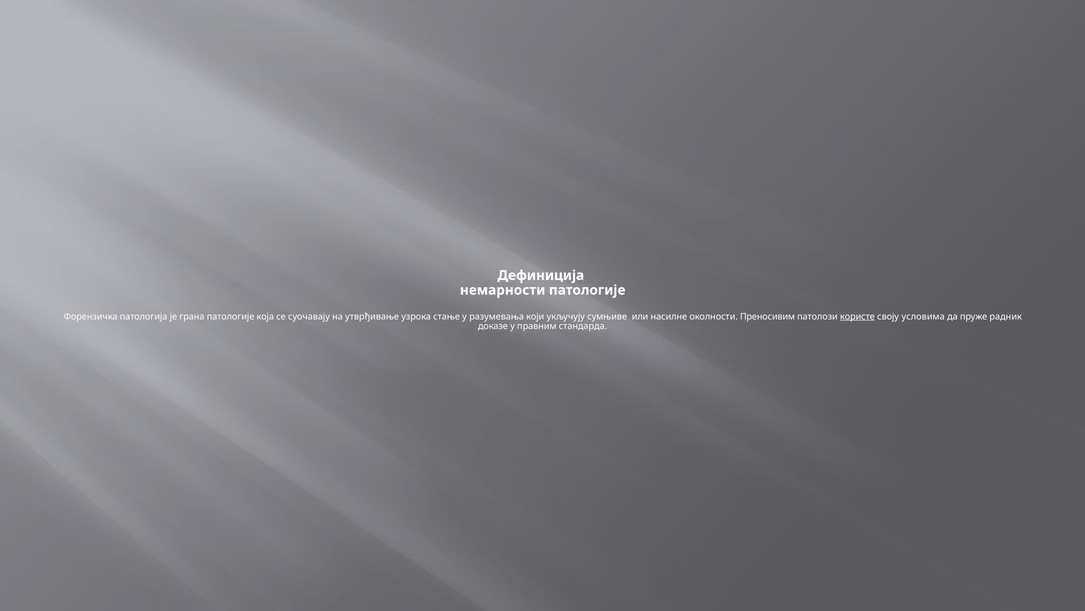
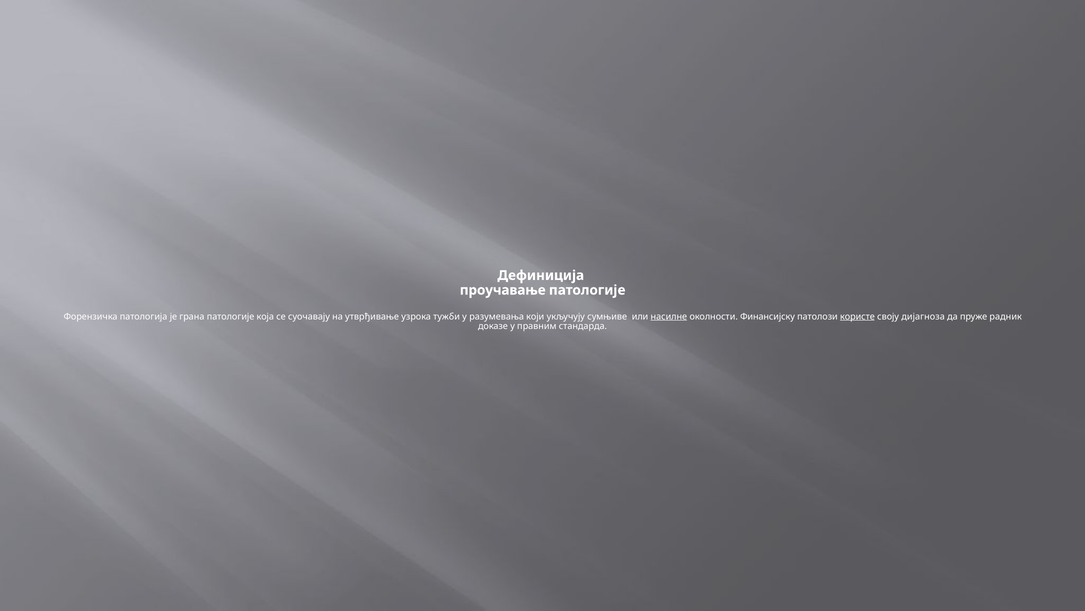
немарности: немарности -> проучавање (503, 290)
стање: стање -> тужби (447, 316)
насилне underline: none -> present (669, 316)
Преносивим: Преносивим -> Финансијску (768, 316)
условима: условима -> дијагноза (923, 316)
